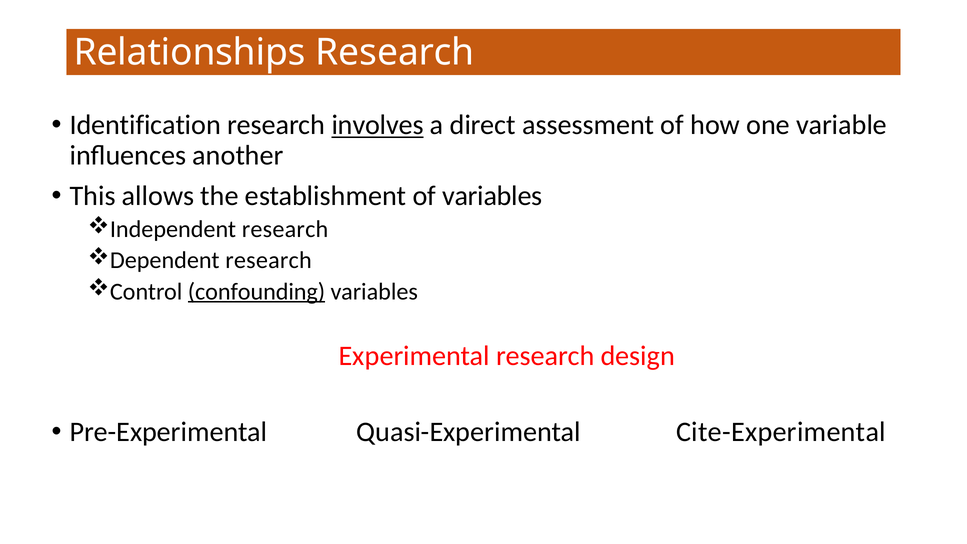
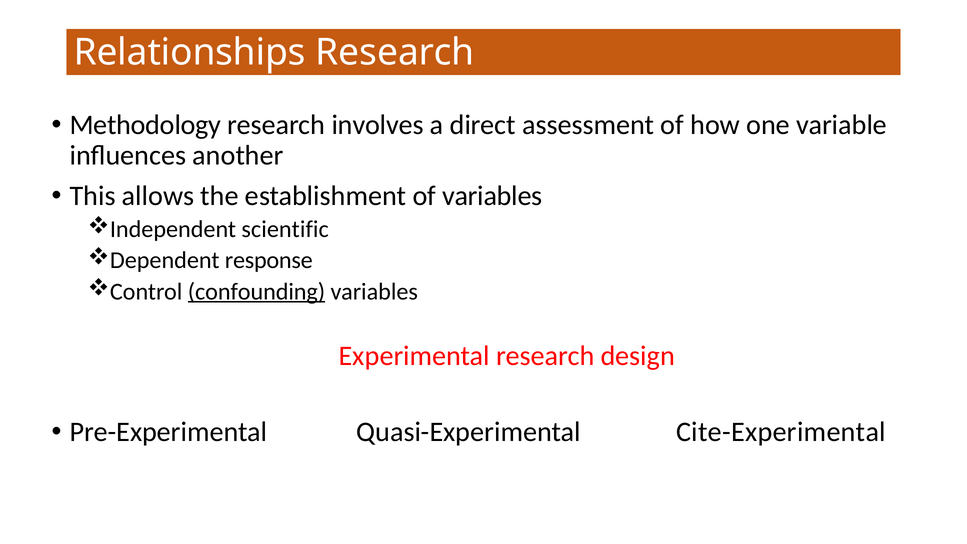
Identification: Identification -> Methodology (145, 125)
involves underline: present -> none (378, 125)
Independent research: research -> scientific (285, 229)
Dependent research: research -> response (269, 260)
